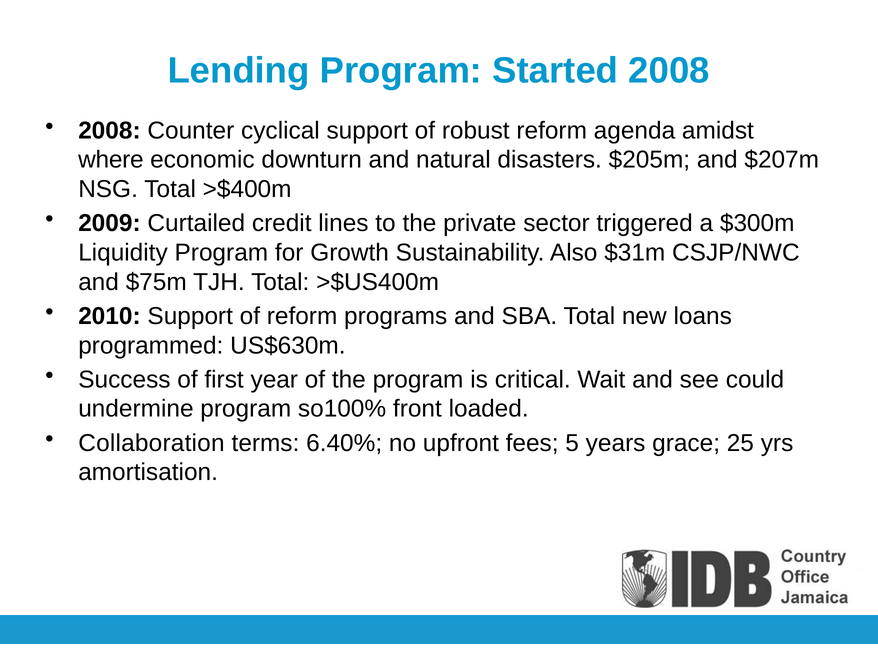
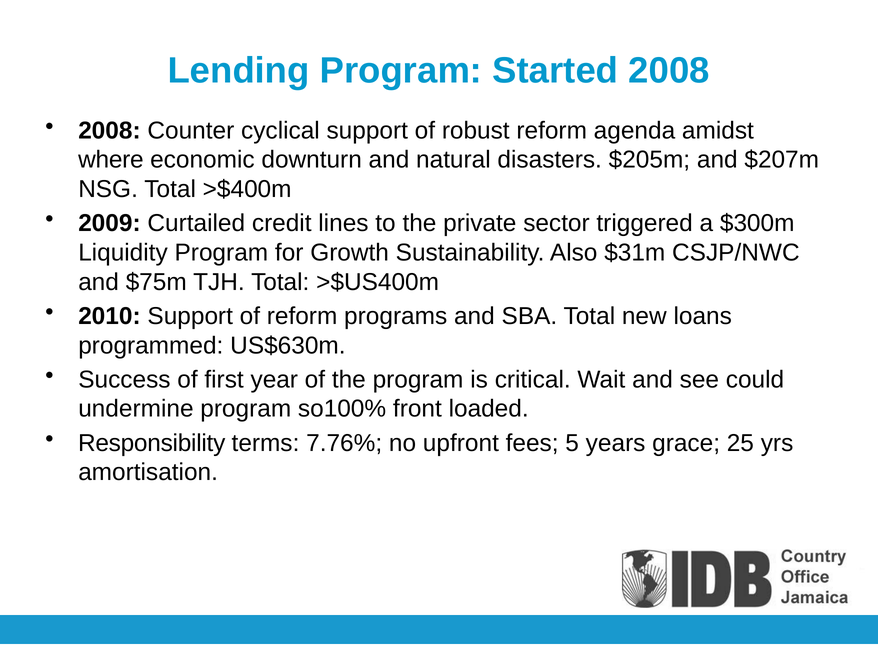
Collaboration: Collaboration -> Responsibility (152, 443)
6.40%: 6.40% -> 7.76% (344, 443)
